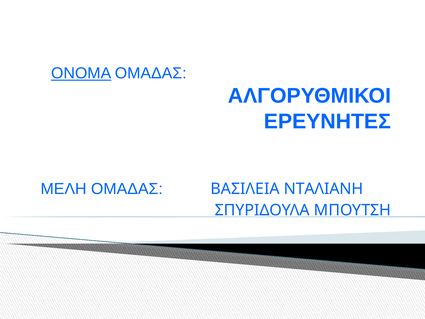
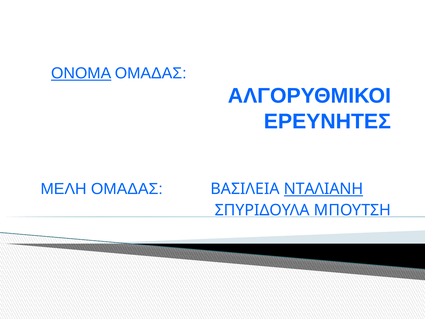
ΝΤΑΛΙΑΝΗ underline: none -> present (324, 189)
